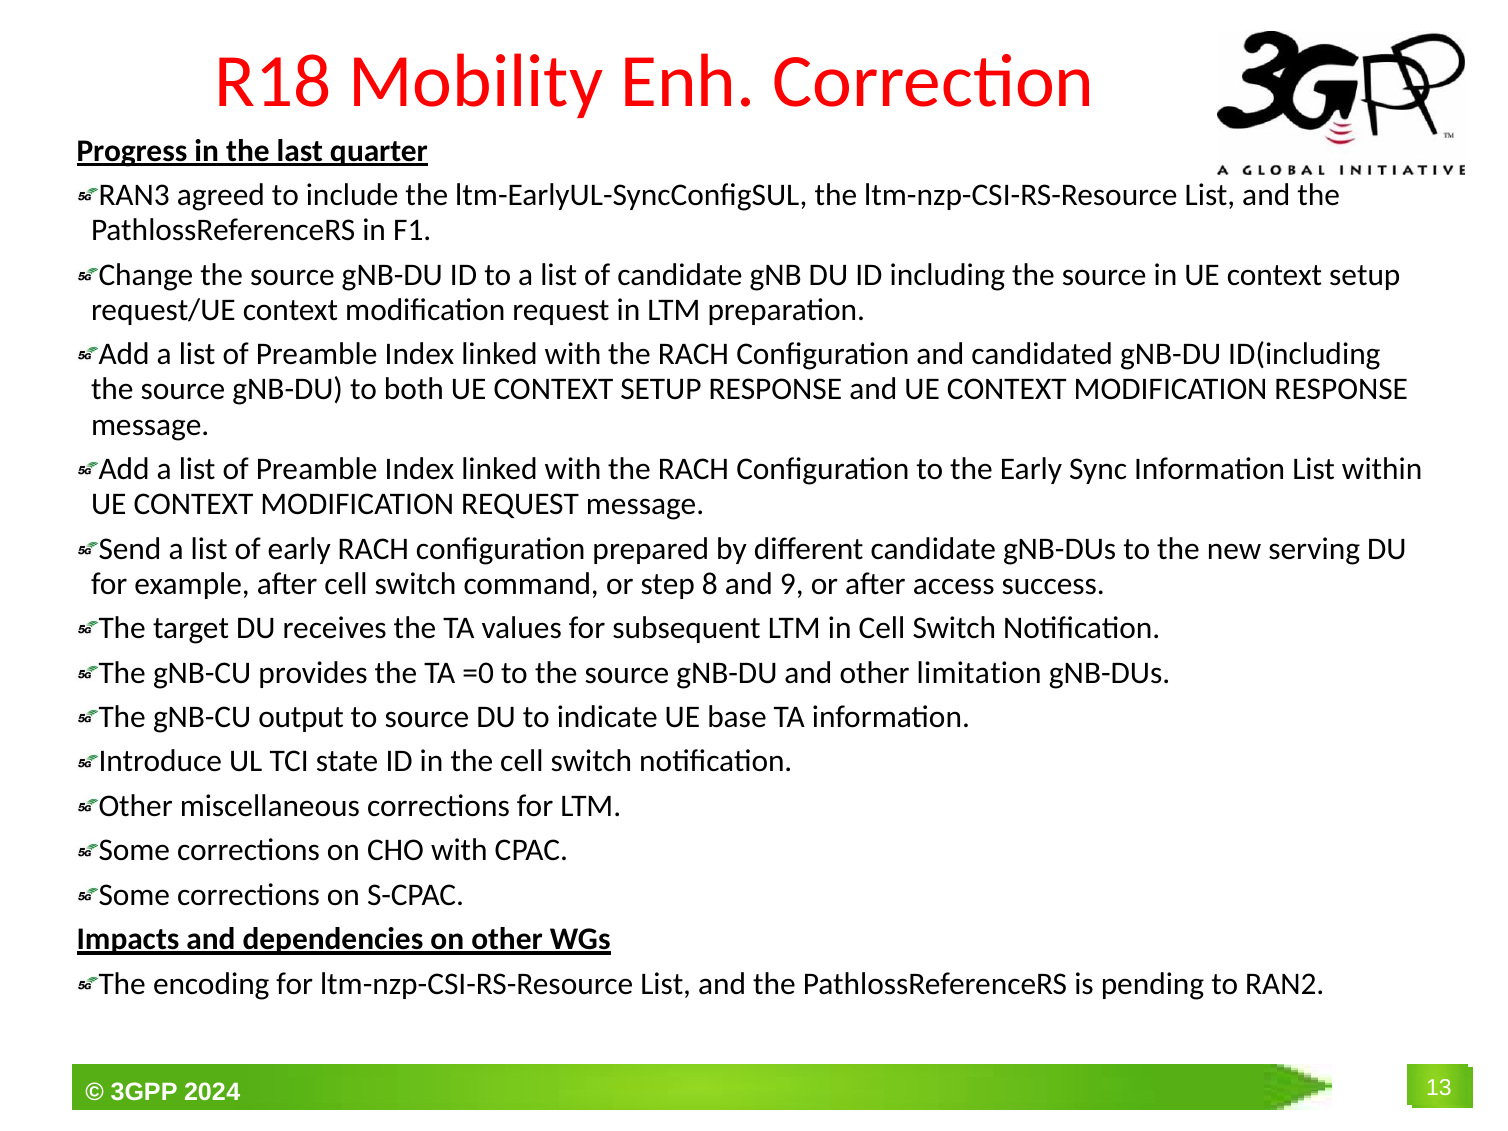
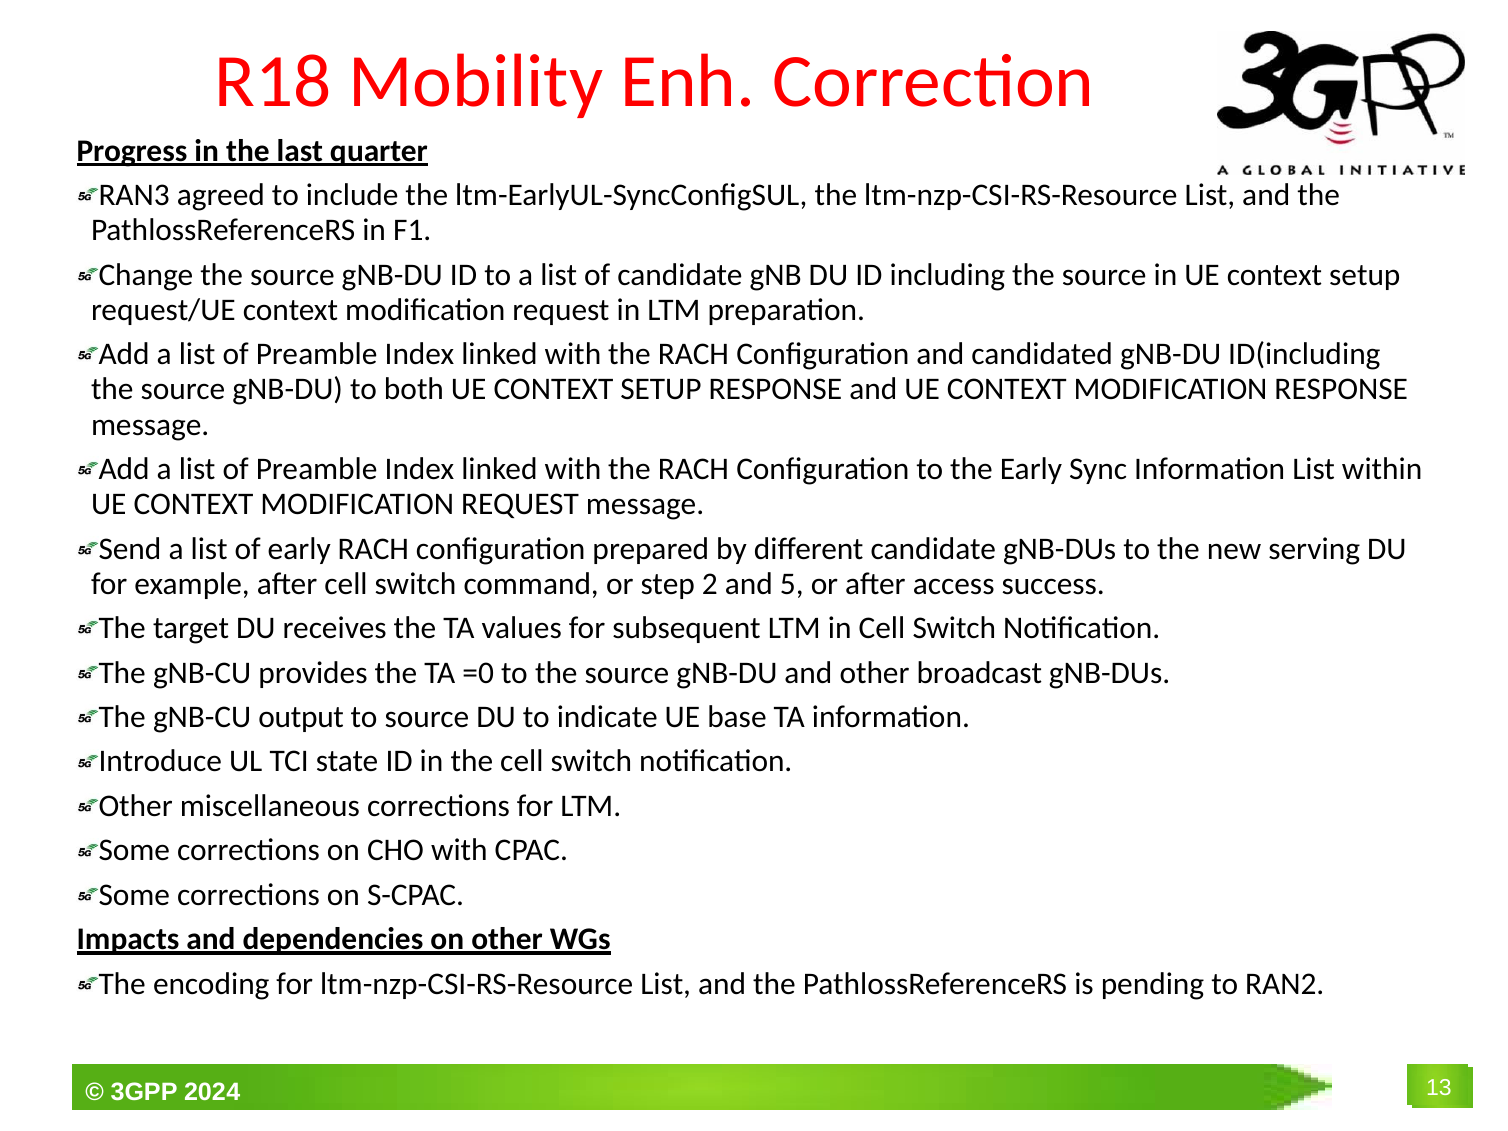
8: 8 -> 2 (710, 584)
9: 9 -> 5 (792, 584)
limitation: limitation -> broadcast (979, 673)
